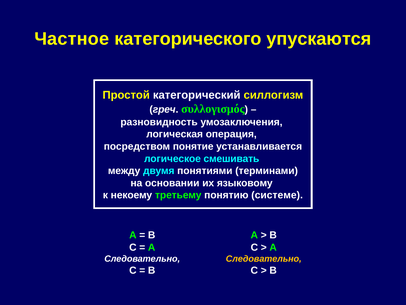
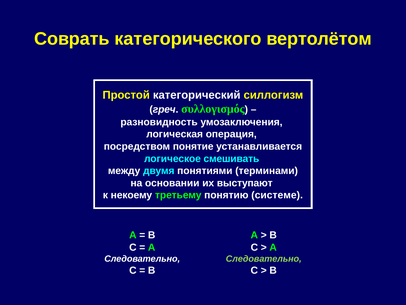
Частное: Частное -> Соврать (72, 39)
упускаются: упускаются -> вертолётом (319, 39)
языковому: языковому -> выступают (245, 183)
Следовательно colour: yellow -> light green (264, 258)
